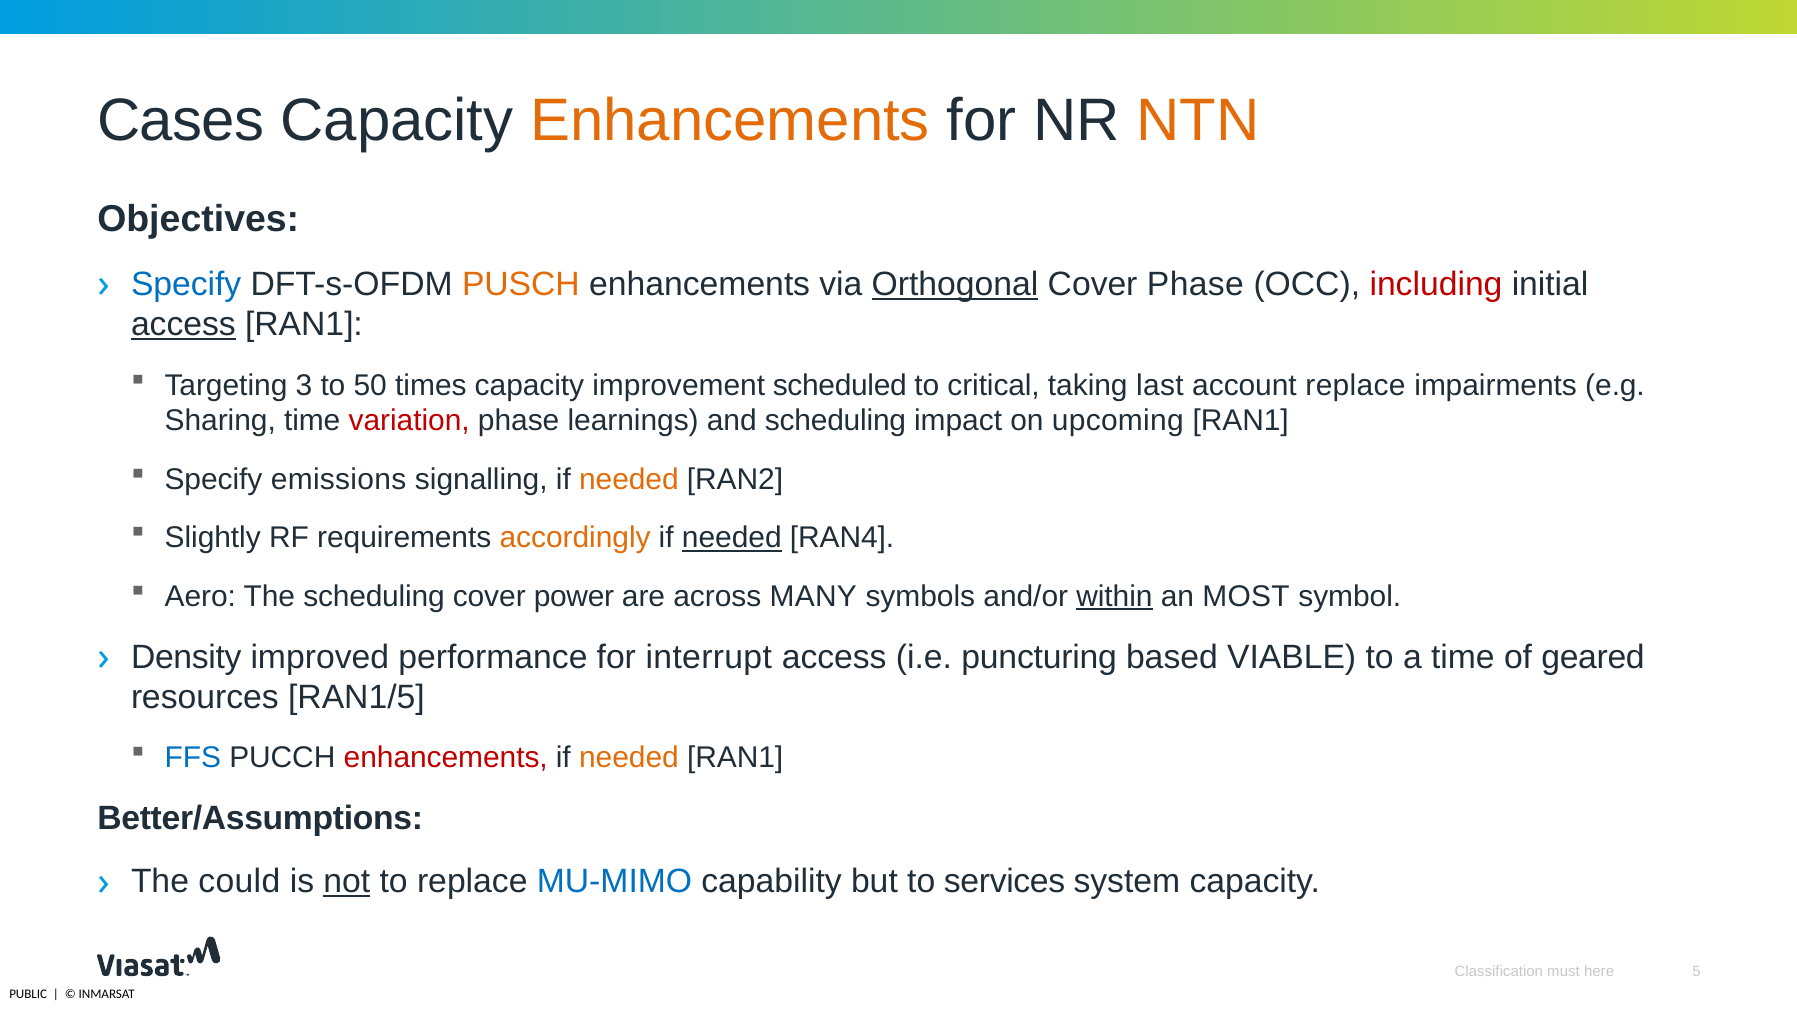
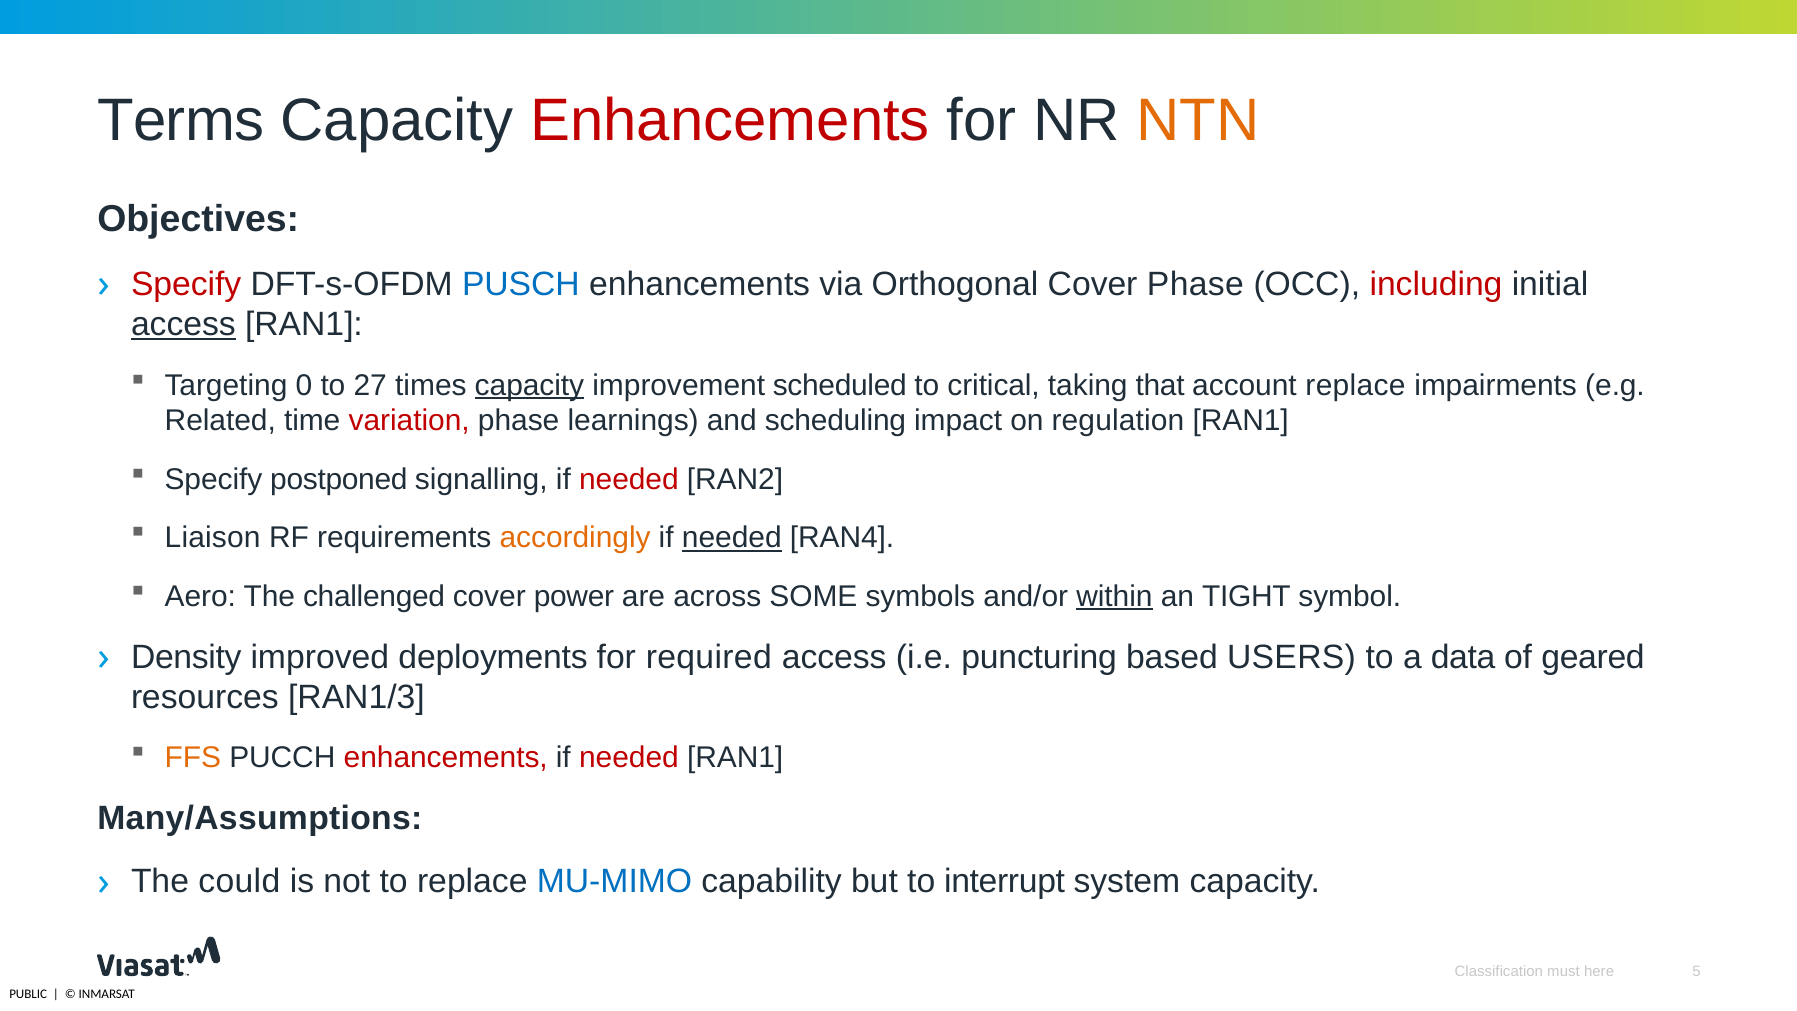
Cases: Cases -> Terms (181, 121)
Enhancements colour: orange -> red (730, 121)
Specify colour: blue -> red (186, 284)
PUSCH colour: orange -> blue (521, 284)
Orthogonal underline: present -> none (955, 284)
3: 3 -> 0 (304, 385)
50: 50 -> 27 (370, 385)
capacity underline: none -> present (529, 385)
last: last -> that (1160, 385)
Sharing: Sharing -> Related (220, 421)
upcoming: upcoming -> regulation (1118, 421)
emissions: emissions -> postponed (339, 479)
needed colour: orange -> red (629, 479)
Slightly: Slightly -> Liaison (213, 538)
The scheduling: scheduling -> challenged (374, 596)
MANY: MANY -> SOME (813, 596)
MOST: MOST -> TIGHT (1246, 596)
performance: performance -> deployments (493, 657)
interrupt: interrupt -> required (709, 657)
VIABLE: VIABLE -> USERS (1291, 657)
a time: time -> data (1463, 657)
RAN1/5: RAN1/5 -> RAN1/3 (356, 697)
FFS colour: blue -> orange (193, 758)
needed colour: orange -> red (629, 758)
Better/Assumptions: Better/Assumptions -> Many/Assumptions (260, 819)
not underline: present -> none (347, 882)
services: services -> interrupt (1005, 882)
